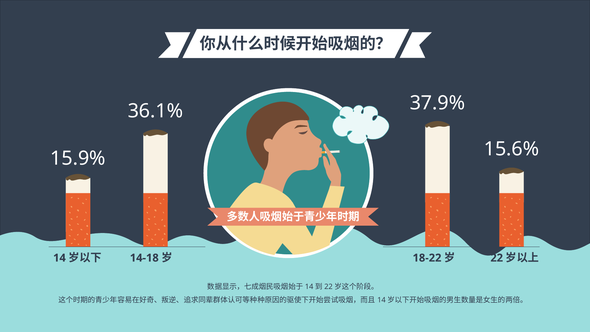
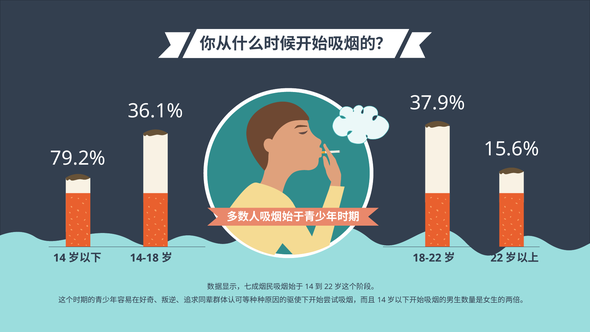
15.9%: 15.9% -> 79.2% (78, 158)
